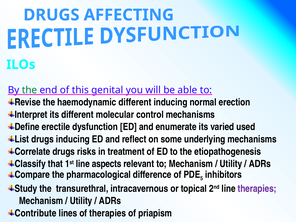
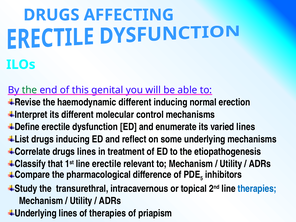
varied used: used -> lines (246, 127)
drugs risks: risks -> lines (87, 152)
line aspects: aspects -> erectile (107, 164)
therapies colour: purple -> blue (257, 189)
Contribute: Contribute -> Underlying (36, 213)
